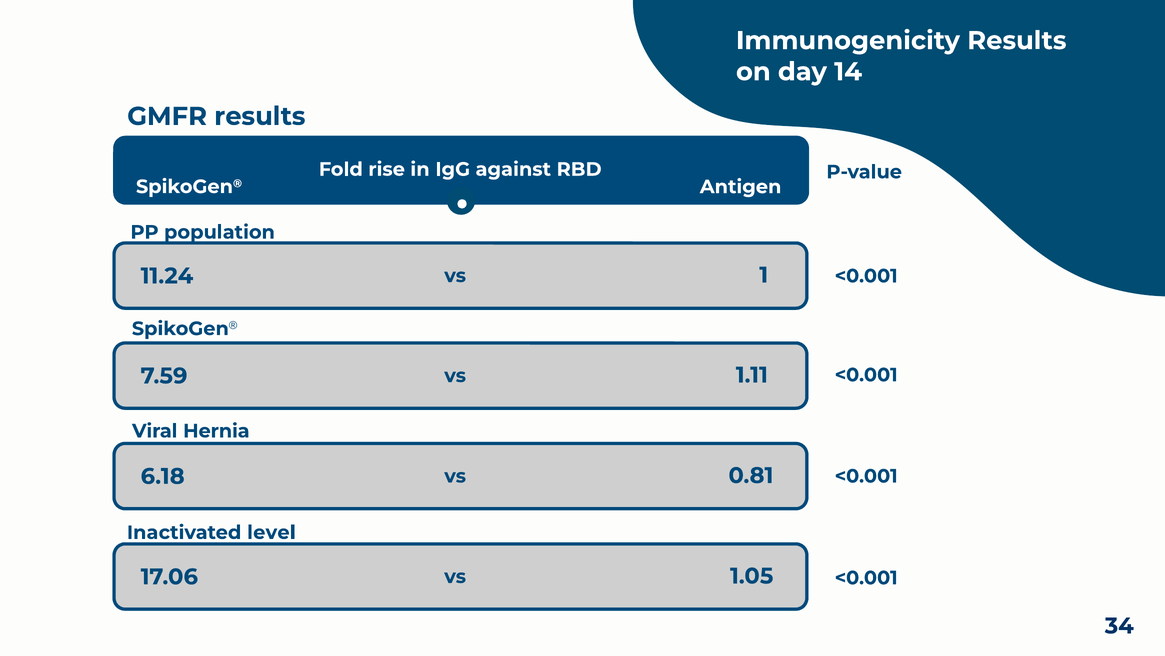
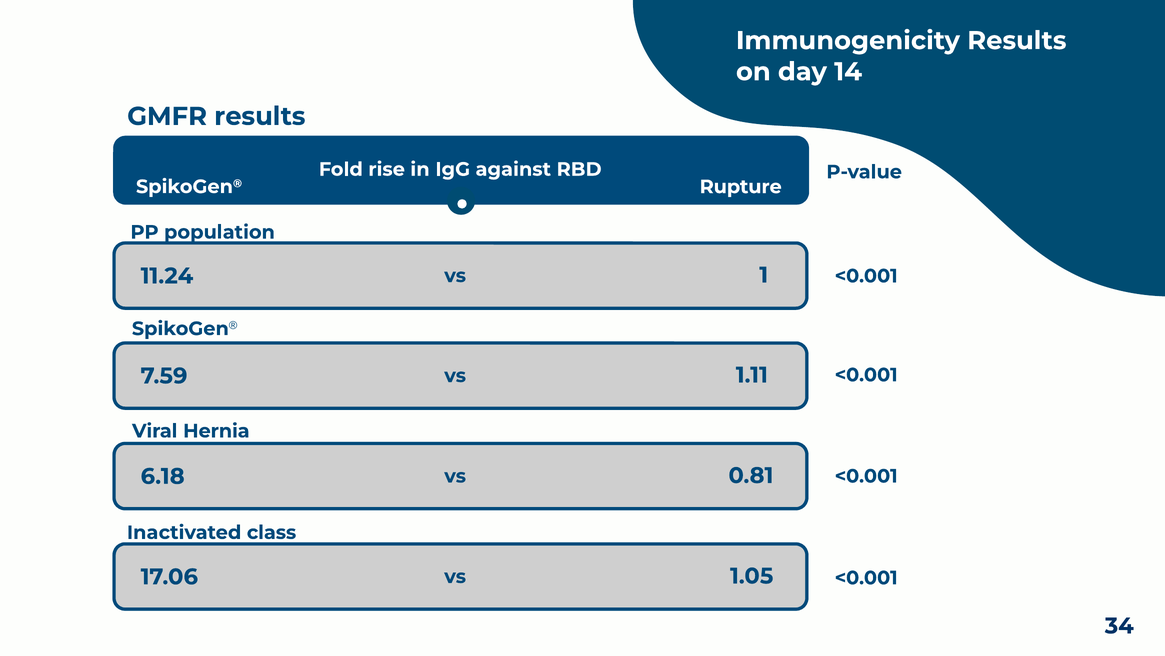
Antigen: Antigen -> Rupture (741, 187)
level: level -> class (272, 532)
